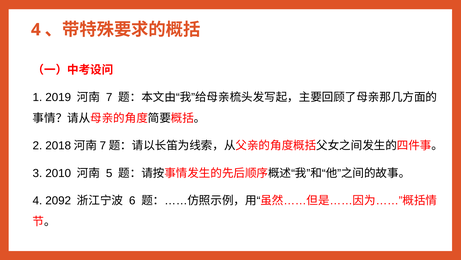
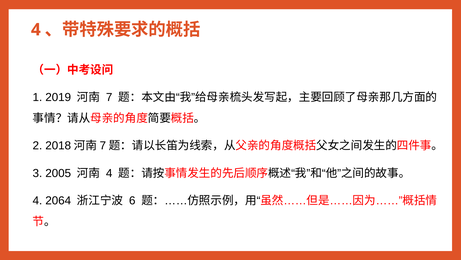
2010: 2010 -> 2005 (58, 173)
5: 5 -> 4 (109, 173)
2092: 2092 -> 2064 (58, 200)
